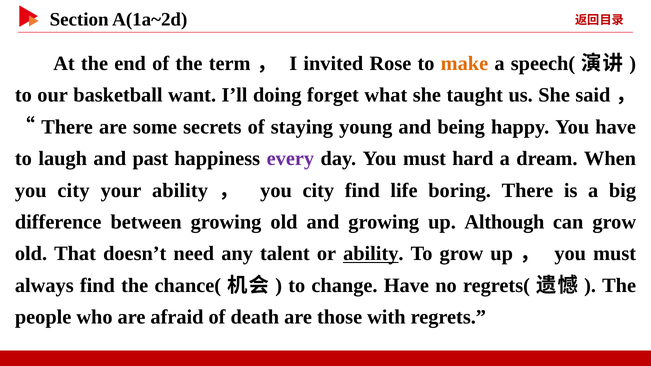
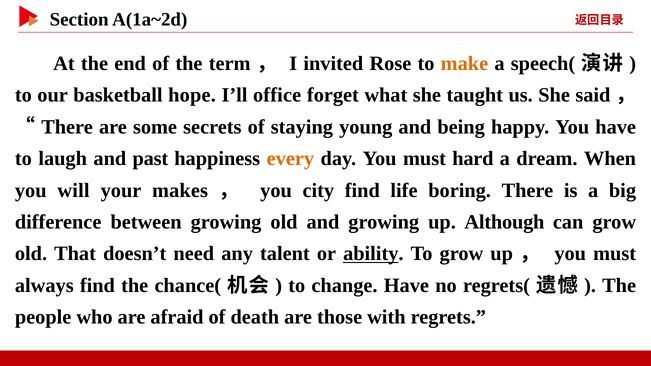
want: want -> hope (192, 95)
doing: doing -> office (277, 95)
every colour: purple -> orange (290, 159)
city: city -> will (74, 190)
your ability: ability -> makes (180, 190)
